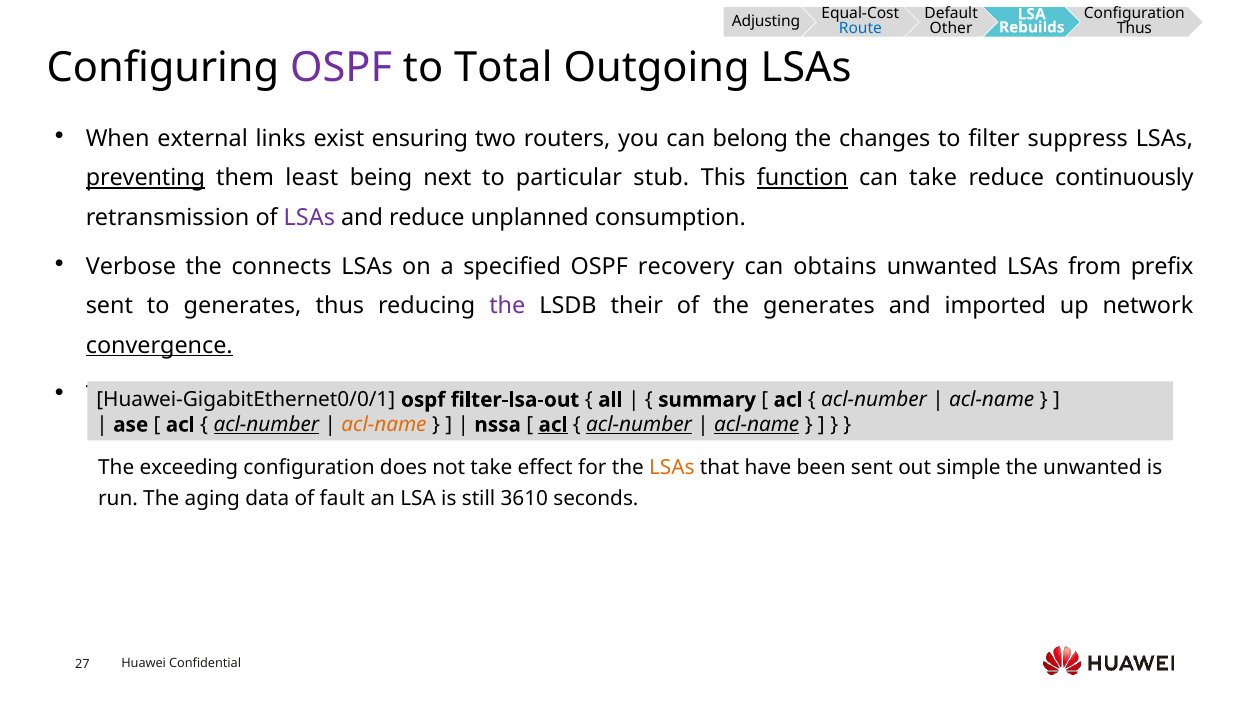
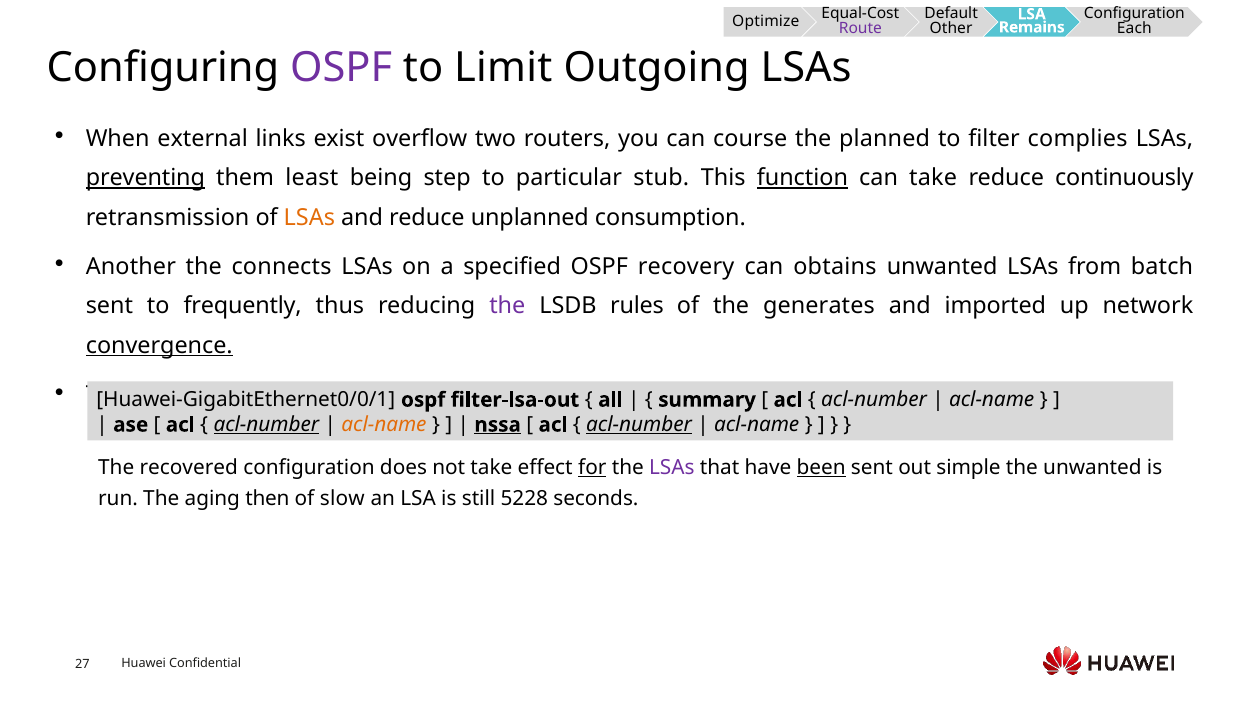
Adjusting: Adjusting -> Optimize (766, 21)
Route colour: blue -> purple (860, 29)
Thus: Thus -> Each (1134, 29)
Rebuilds: Rebuilds -> Remains (1032, 27)
Total: Total -> Limit (503, 68)
ensuring: ensuring -> overflow (420, 139)
belong: belong -> course (750, 139)
changes: changes -> planned (885, 139)
suppress: suppress -> complies (1078, 139)
next: next -> step (447, 178)
LSAs colour: purple -> orange (309, 217)
Verbose: Verbose -> Another (131, 267)
prefix: prefix -> batch (1162, 267)
to generates: generates -> frequently (243, 306)
their: their -> rules (637, 306)
nssa underline: none -> present (498, 425)
acl underline: present -> none (553, 425)
acl-name underline: present -> none (757, 425)
exceeding: exceeding -> recovered (189, 468)
for underline: none -> present (592, 468)
LSAs colour: orange -> purple (672, 468)
been underline: none -> present (821, 468)
data: data -> then (267, 499)
fault: fault -> slow (342, 499)
3610: 3610 -> 5228 (524, 499)
